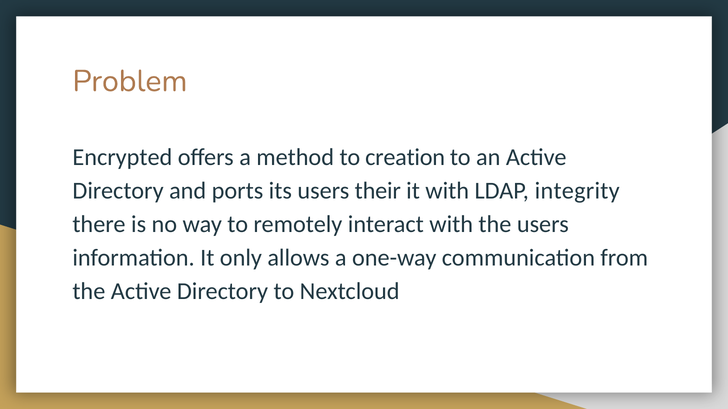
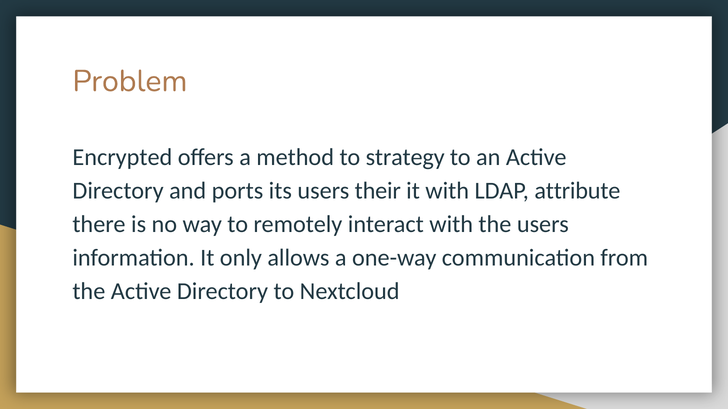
creation: creation -> strategy (405, 158)
integrity: integrity -> attribute (577, 191)
